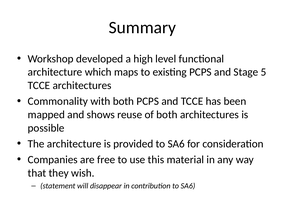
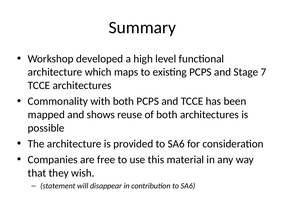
5: 5 -> 7 (263, 72)
